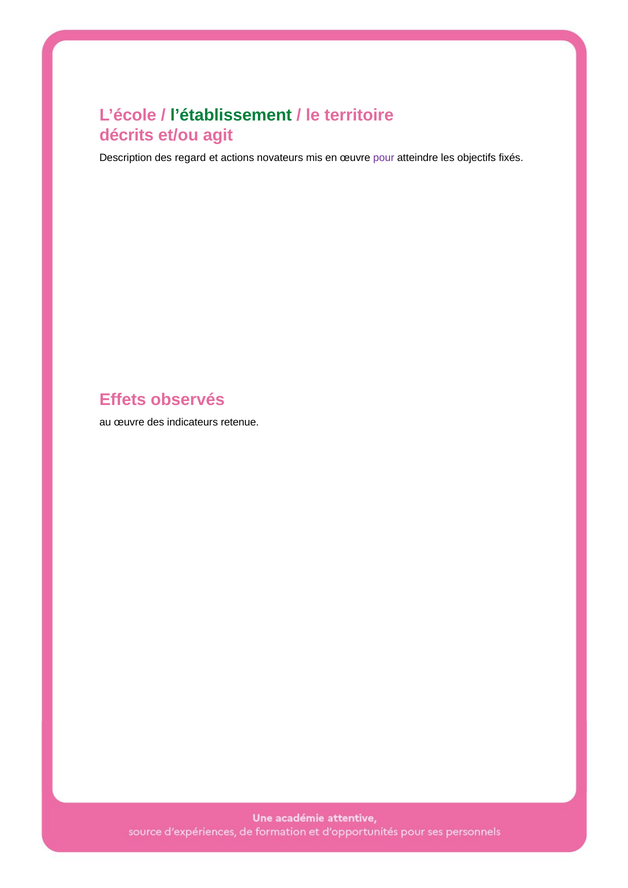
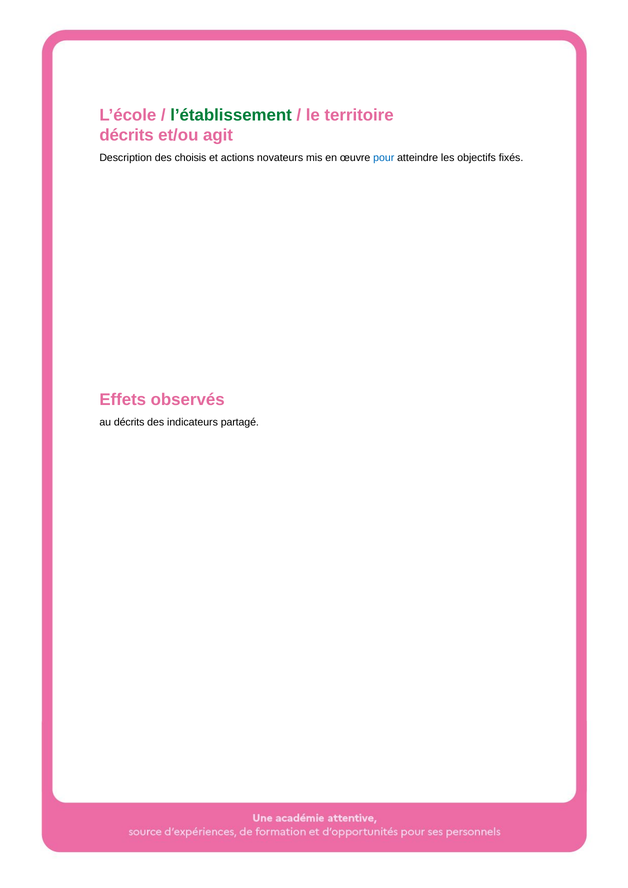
regard: regard -> choisis (191, 158)
pour colour: purple -> blue (384, 158)
au œuvre: œuvre -> décrits (129, 422)
retenue: retenue -> partagé (240, 422)
